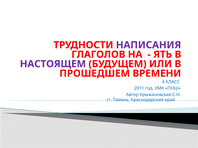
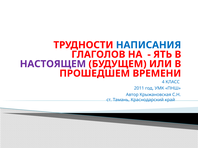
НАПИСАНИЯ colour: purple -> blue (149, 45)
